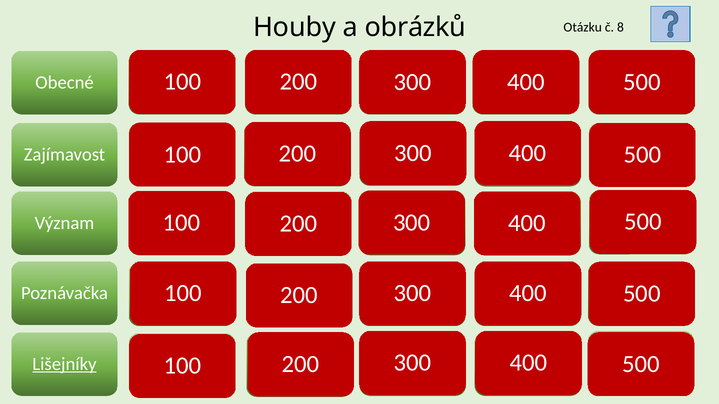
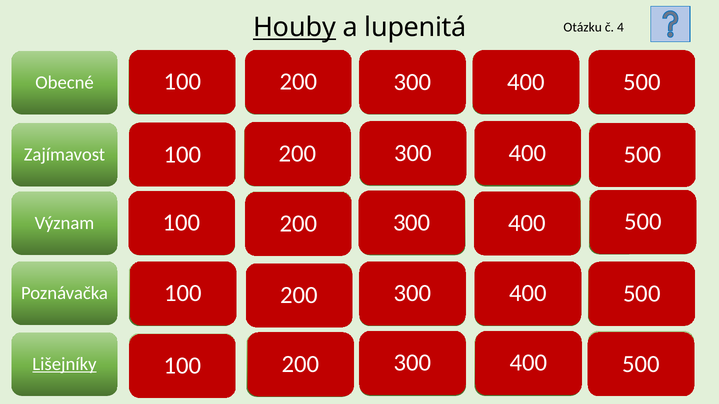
Houby underline: none -> present (295, 28)
obrázků: obrázků -> lupenitá (415, 28)
8: 8 -> 4 (620, 27)
